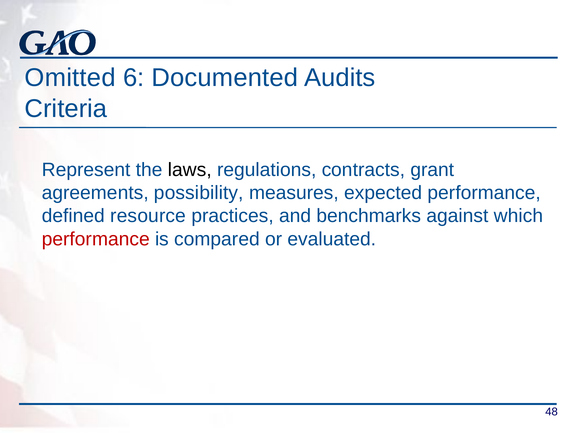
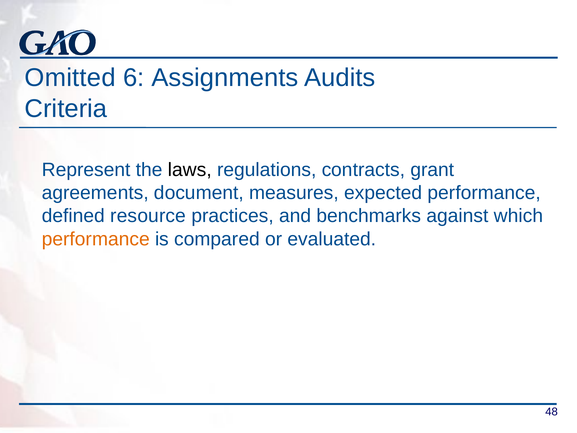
Documented: Documented -> Assignments (225, 78)
possibility: possibility -> document (199, 193)
performance colour: red -> orange (96, 239)
